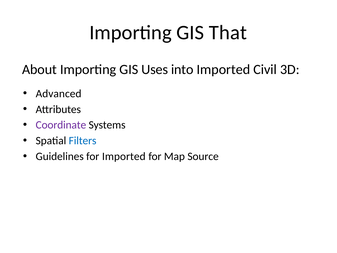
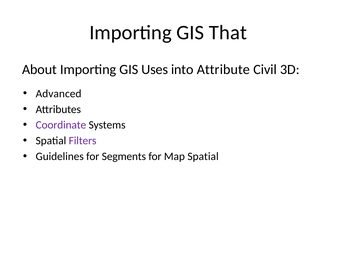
into Imported: Imported -> Attribute (223, 70)
Filters colour: blue -> purple (83, 141)
for Imported: Imported -> Segments (124, 156)
Map Source: Source -> Spatial (203, 156)
